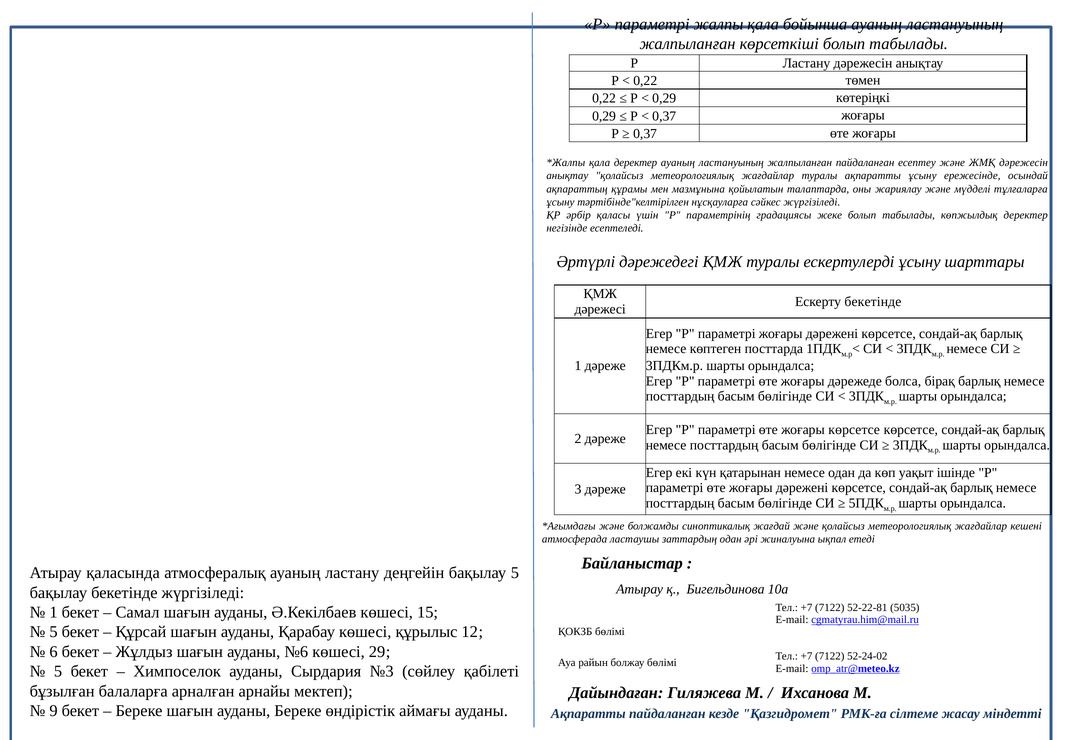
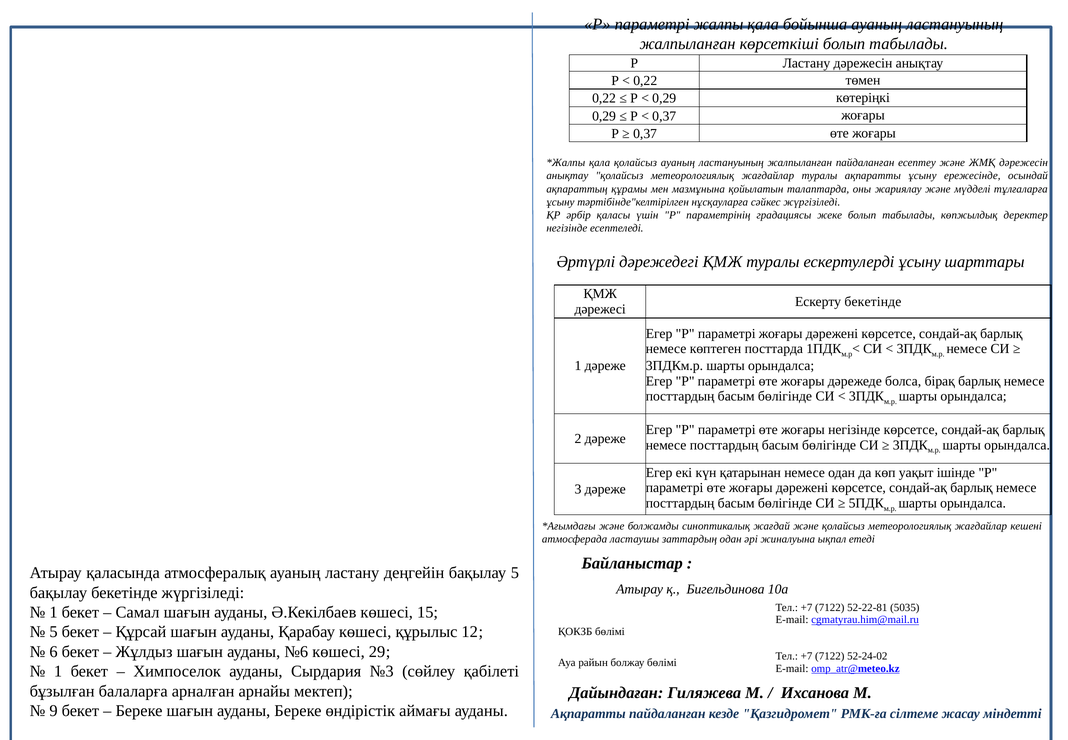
қала деректер: деректер -> қолайсыз (635, 163)
жоғары көрсетсе: көрсетсе -> негізінде (854, 430)
5: 5 -> 1 (58, 671)
